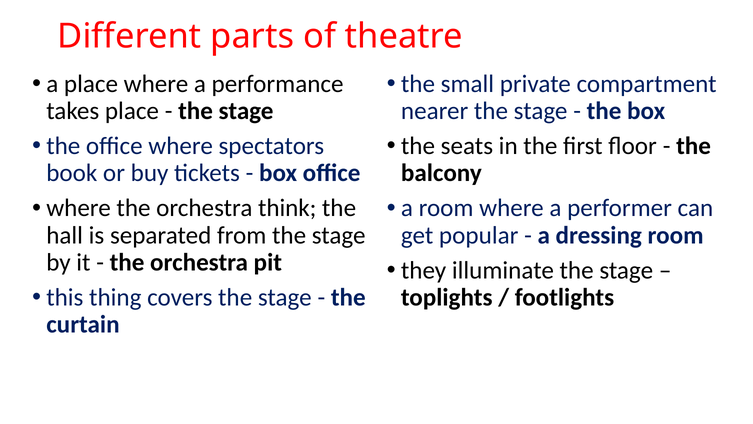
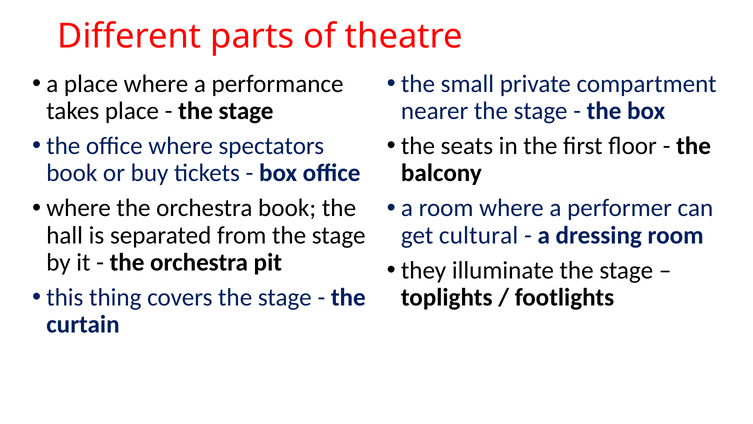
orchestra think: think -> book (287, 208)
popular: popular -> cultural (479, 235)
